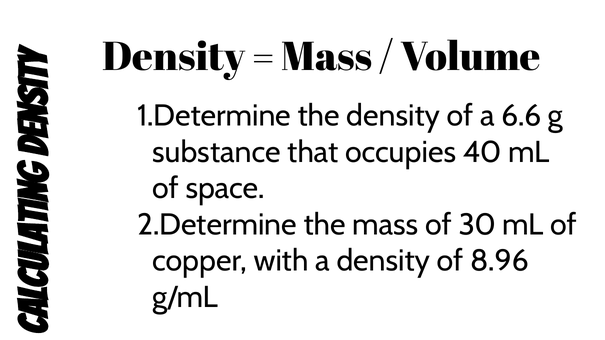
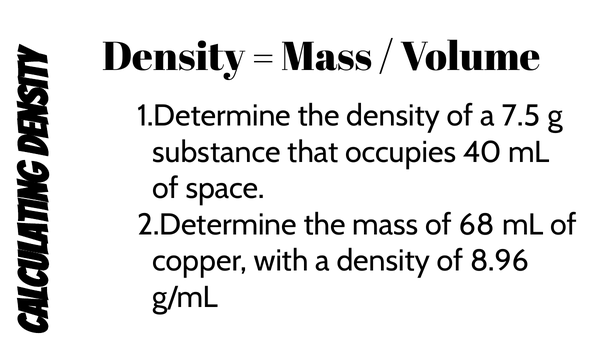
6.6: 6.6 -> 7.5 (521, 116)
30: 30 -> 68 (477, 225)
